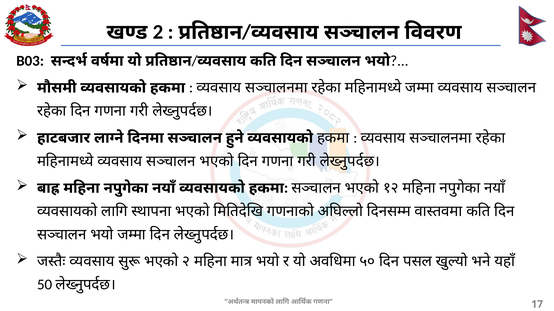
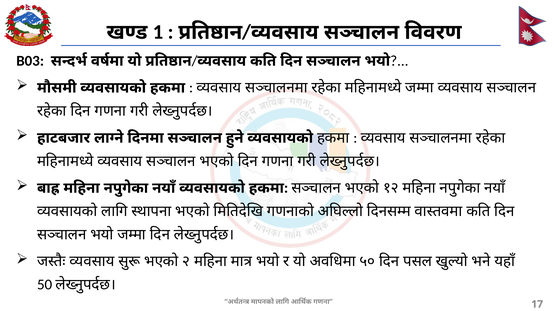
2: 2 -> 1 (158, 32)
